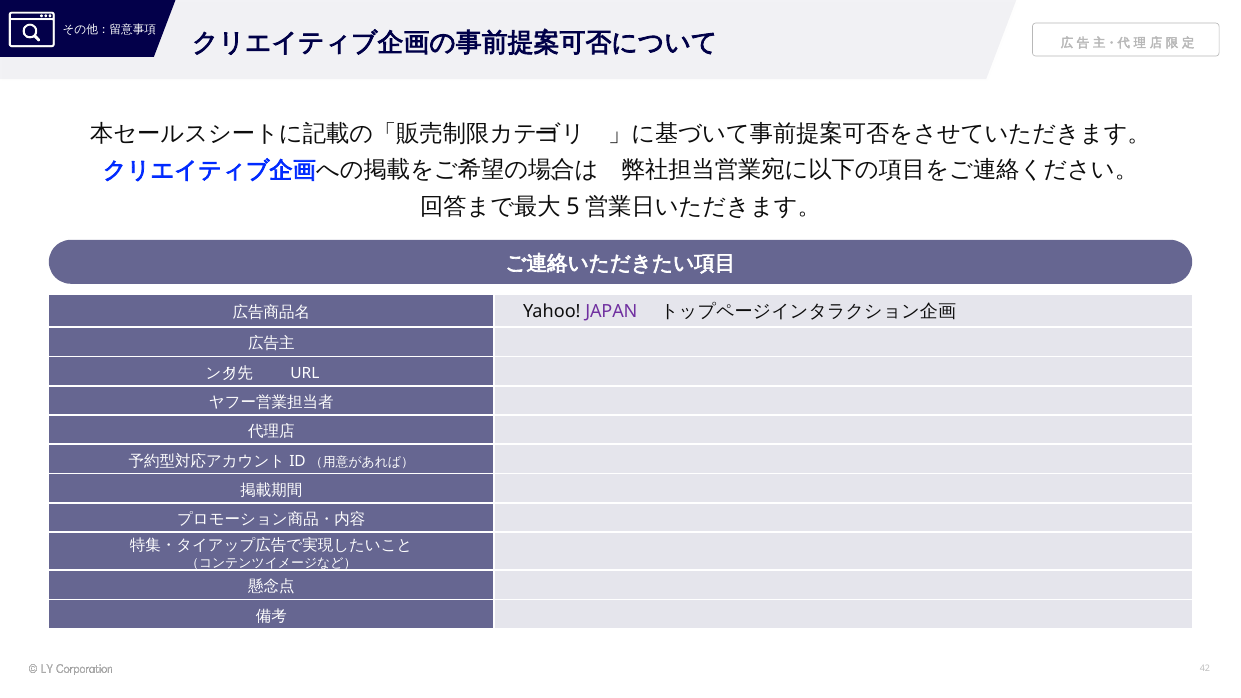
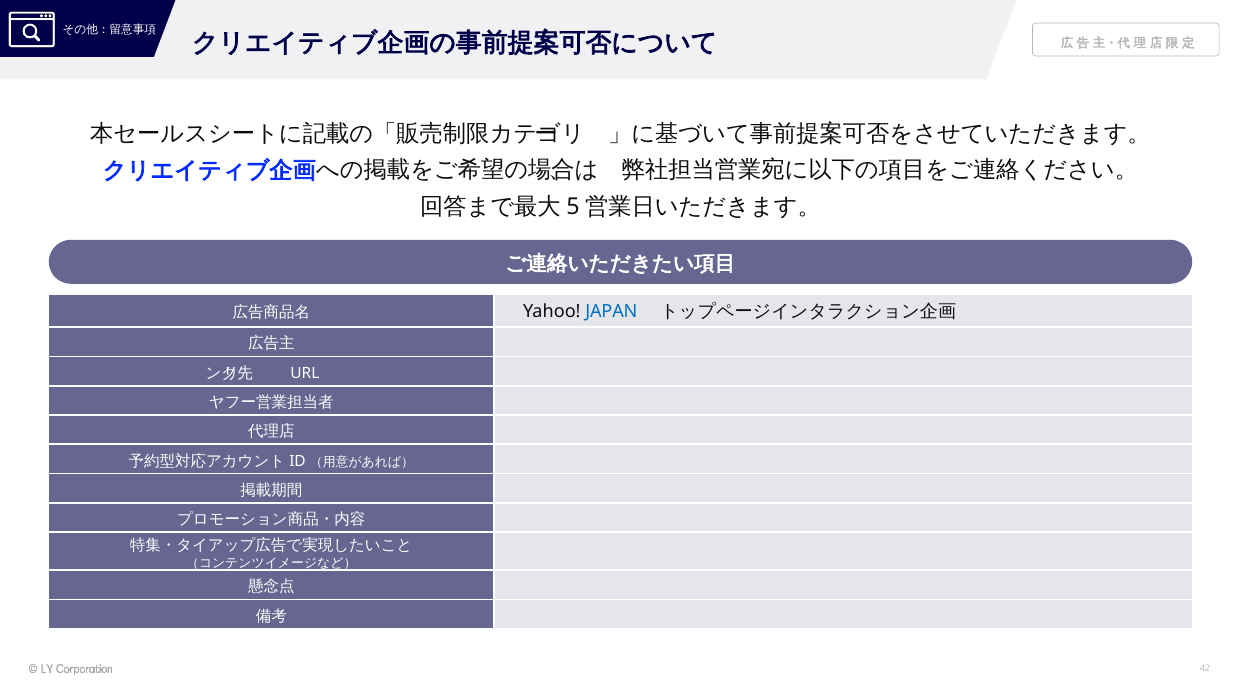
JAPAN colour: purple -> blue (611, 312)
